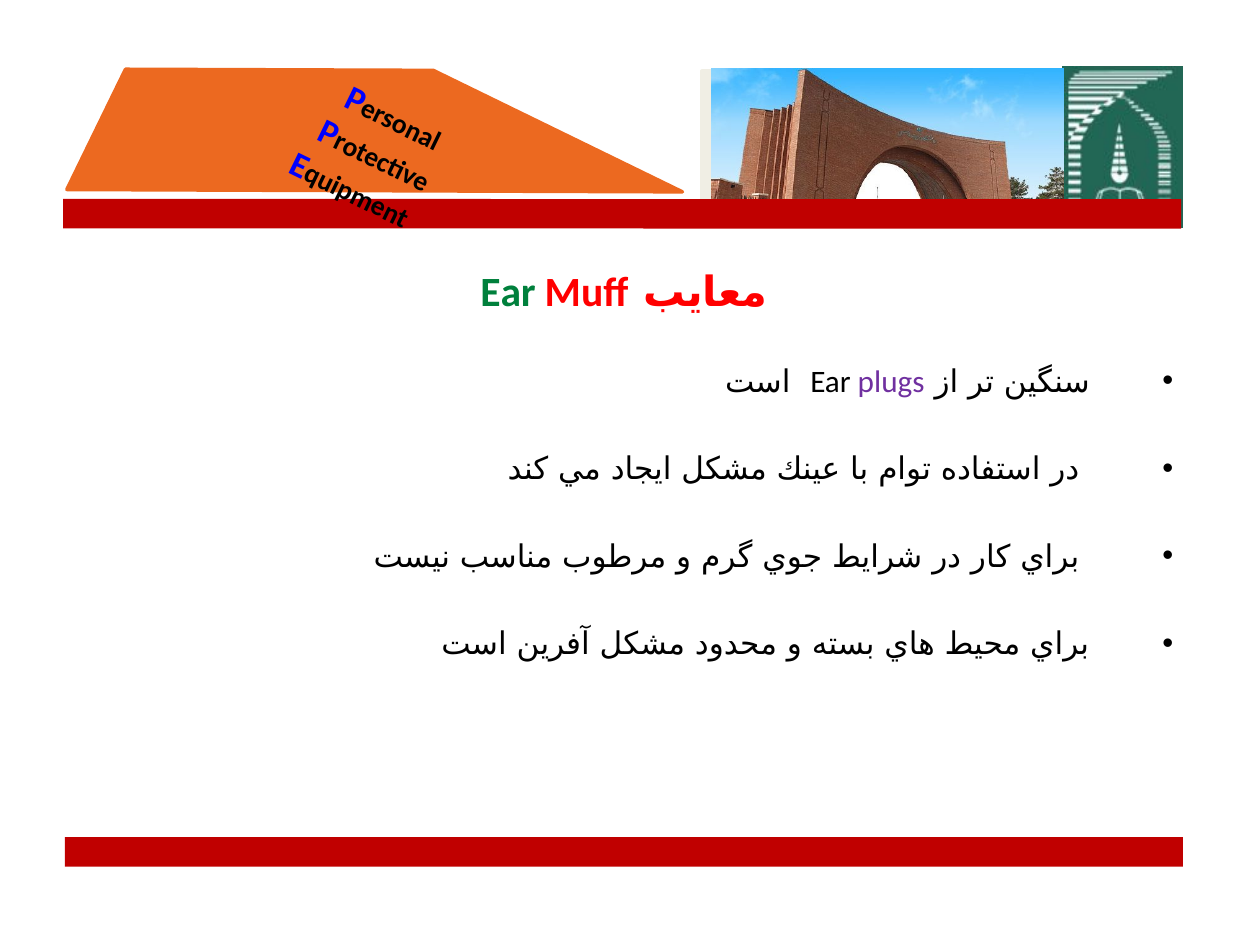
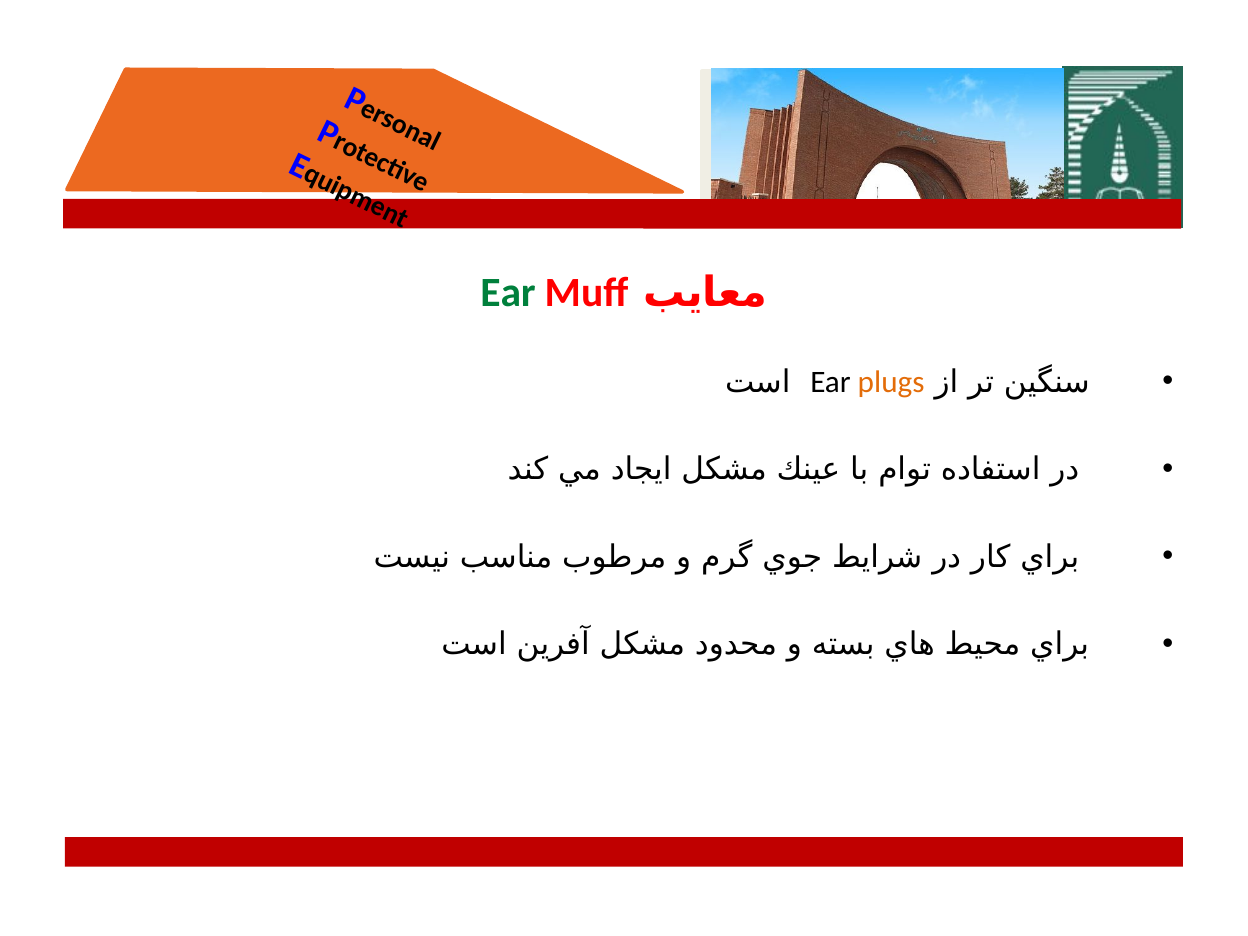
plugs colour: purple -> orange (891, 382)
